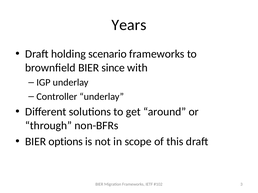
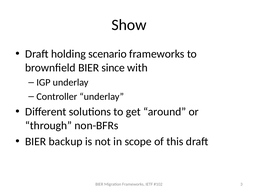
Years: Years -> Show (129, 25)
options: options -> backup (66, 142)
